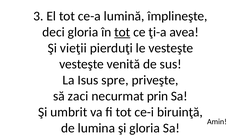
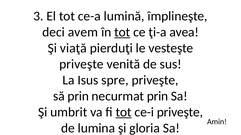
deci gloria: gloria -> avem (83, 32)
vieţii: vieţii -> viaţă (73, 48)
vesteşte: vesteşte -> priveşte (81, 64)
să zaci: zaci -> prin (78, 96)
tot underline: none -> present (124, 112)
ce-i biruinţă: biruinţă -> priveşte (180, 112)
